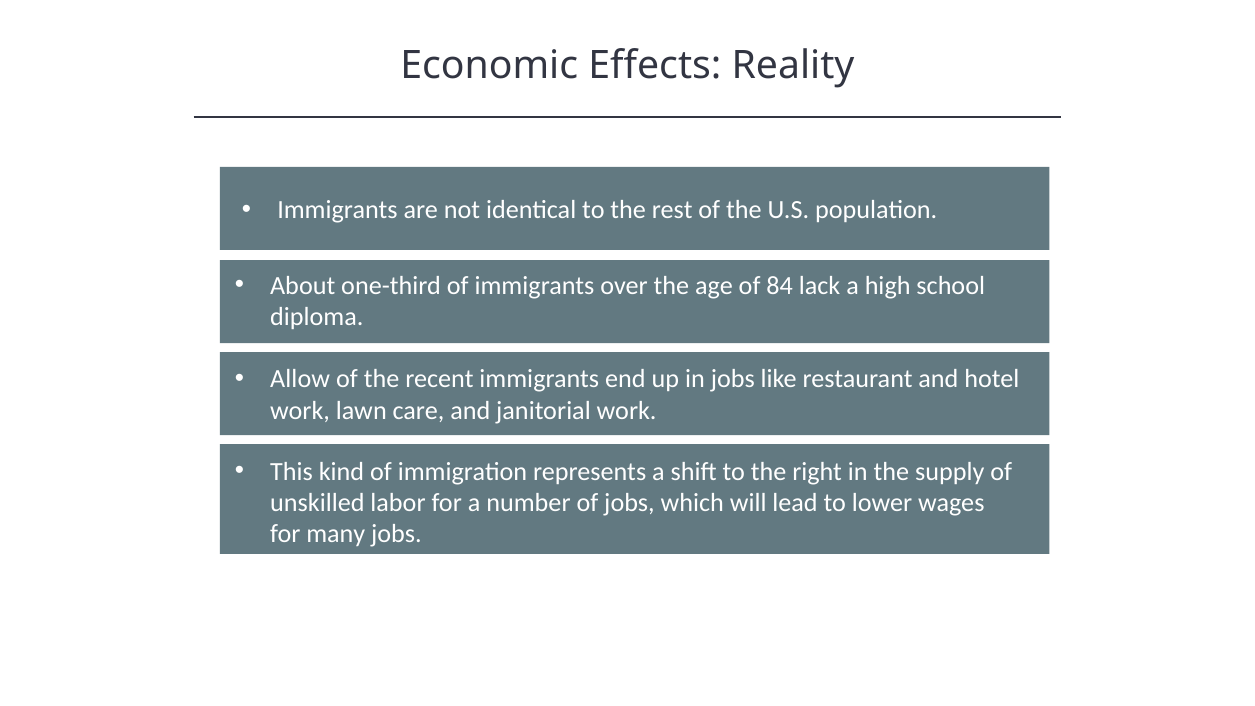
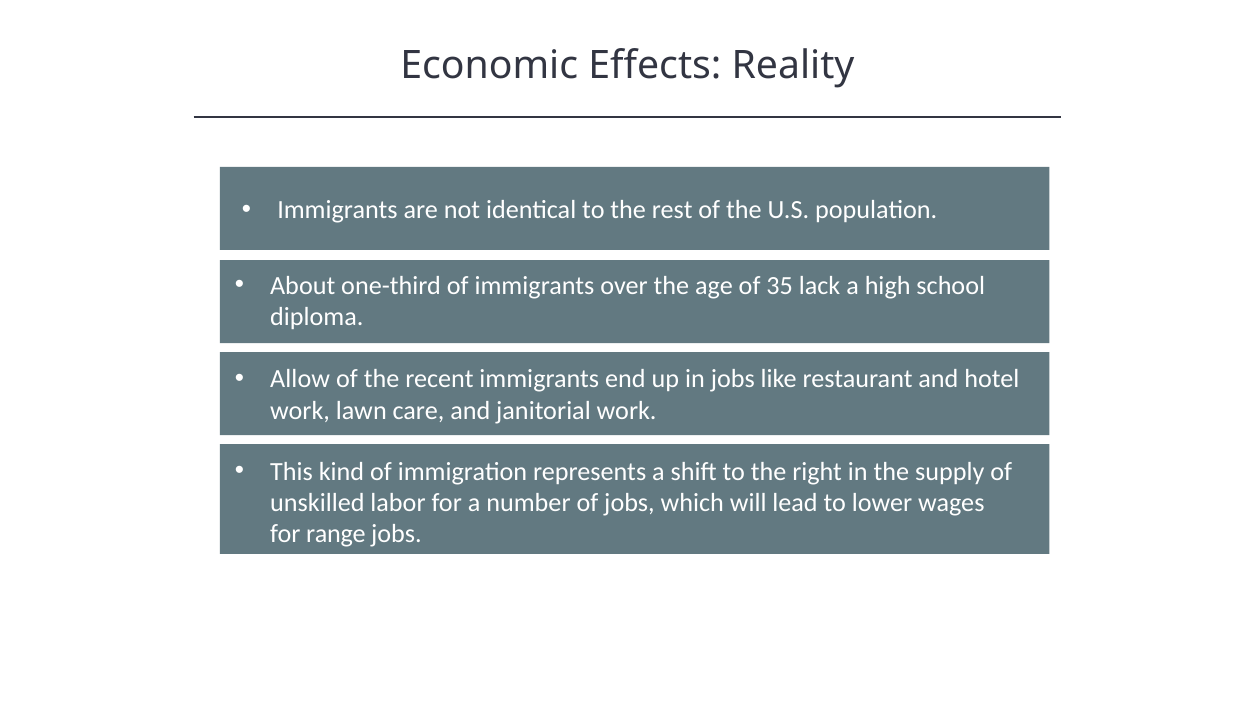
84: 84 -> 35 (780, 285)
many: many -> range (336, 534)
